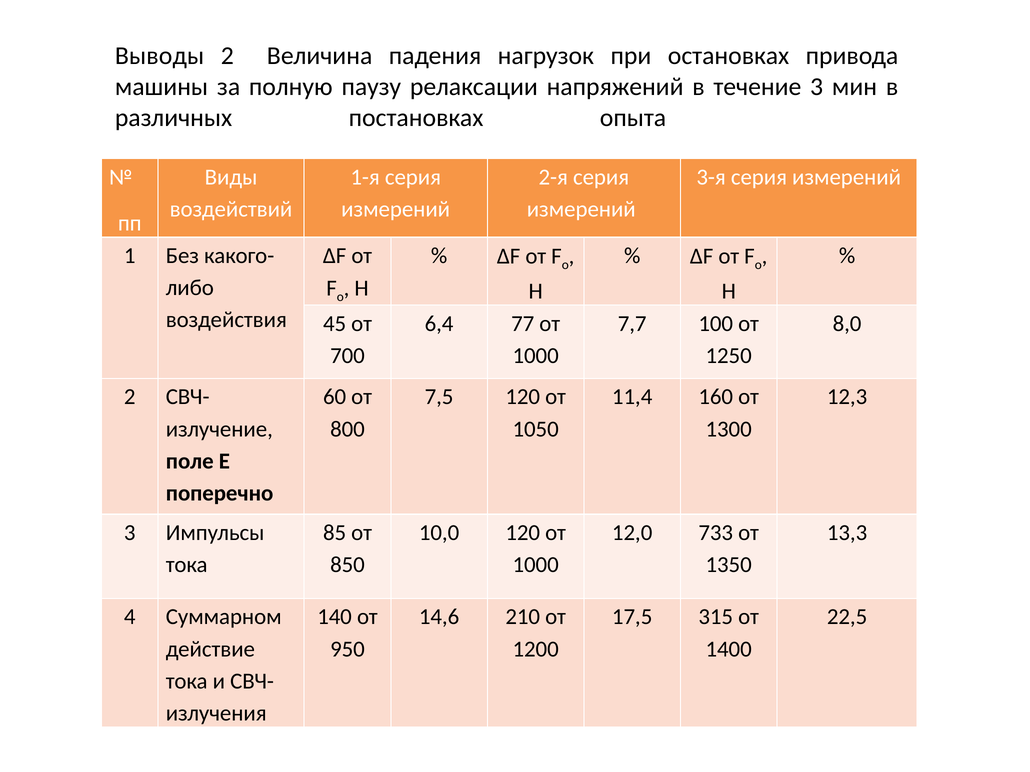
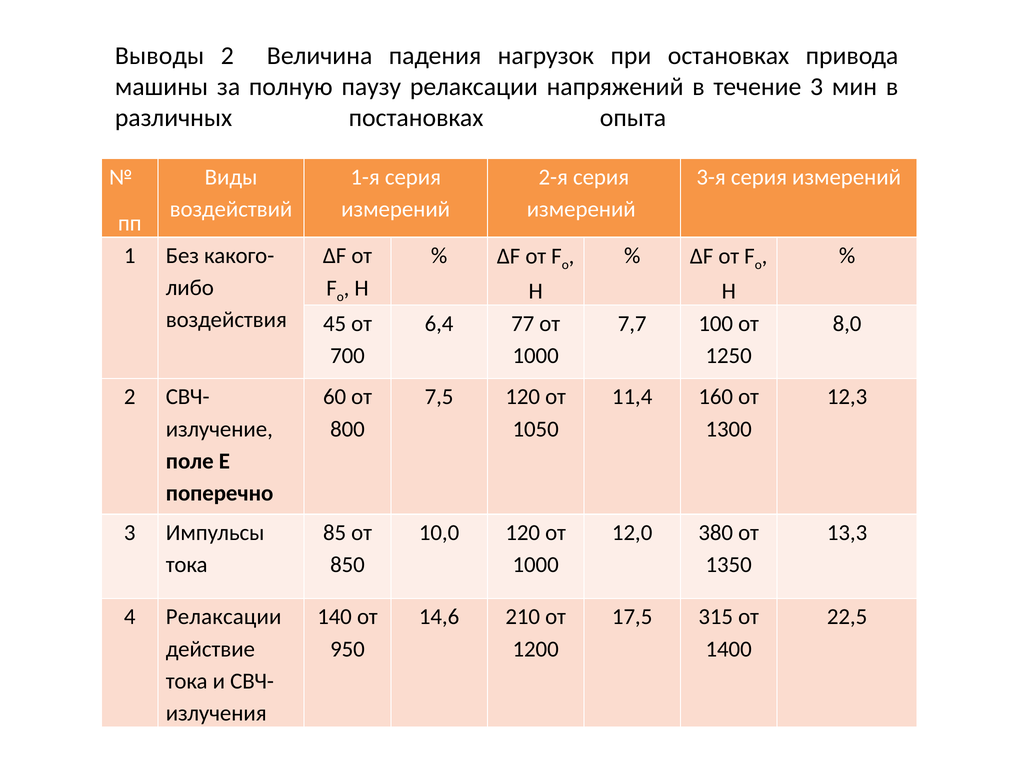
733: 733 -> 380 (716, 533)
4 Суммарном: Суммарном -> Релаксации (224, 617)
